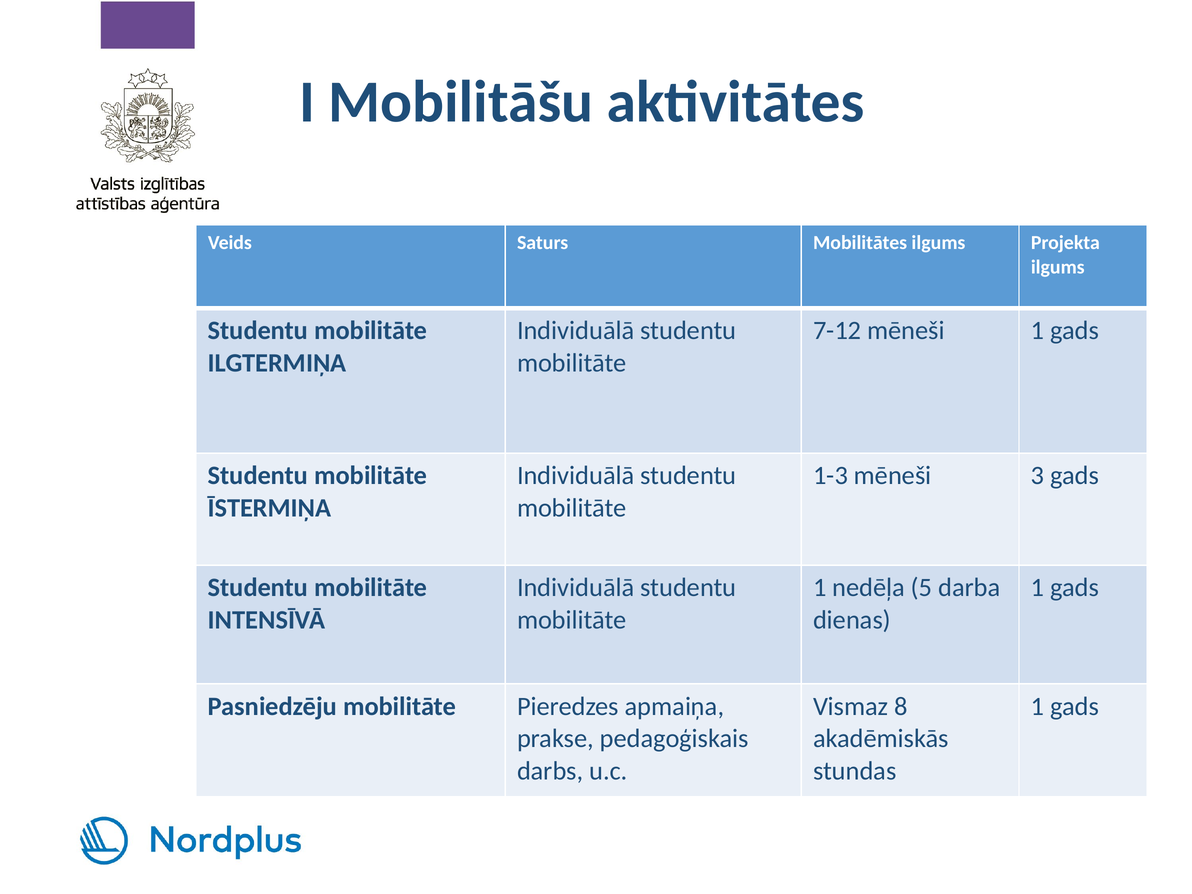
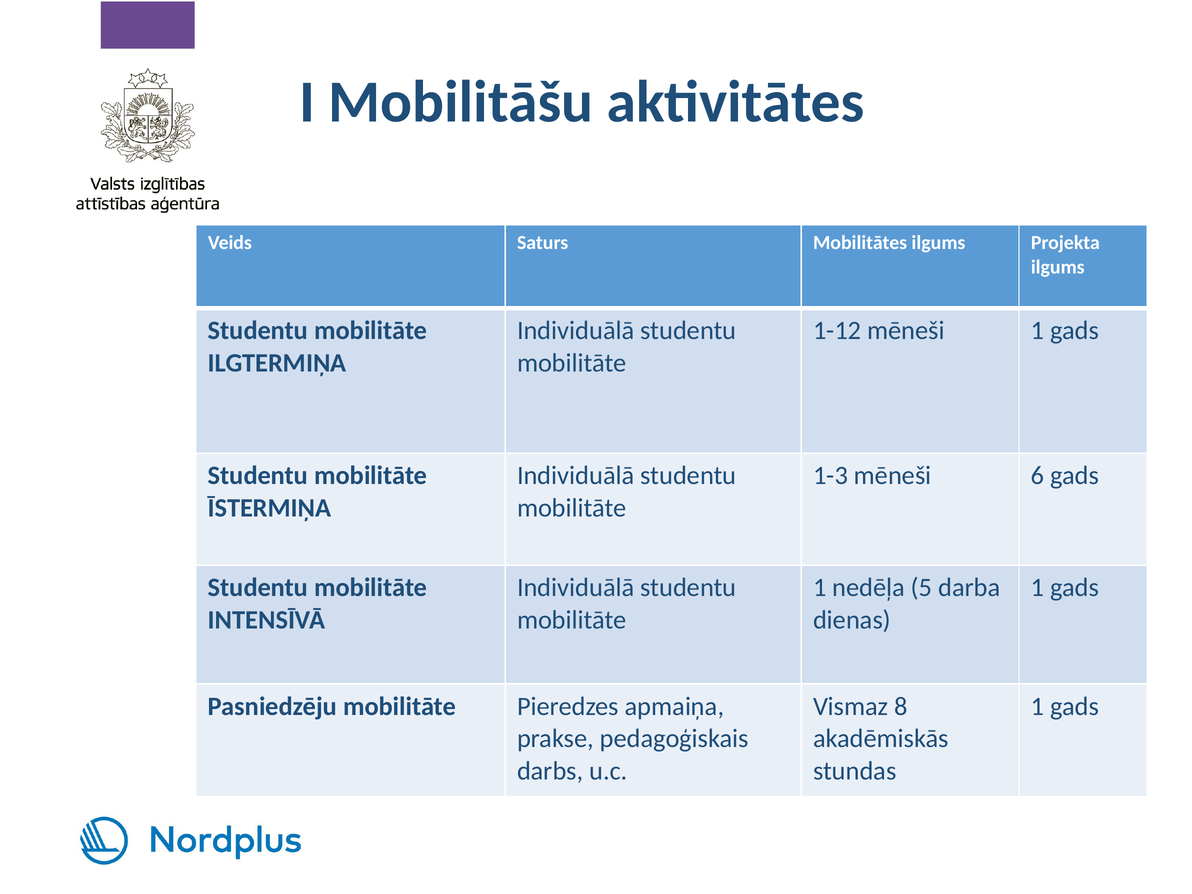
7-12: 7-12 -> 1-12 (837, 331)
3: 3 -> 6 (1038, 476)
